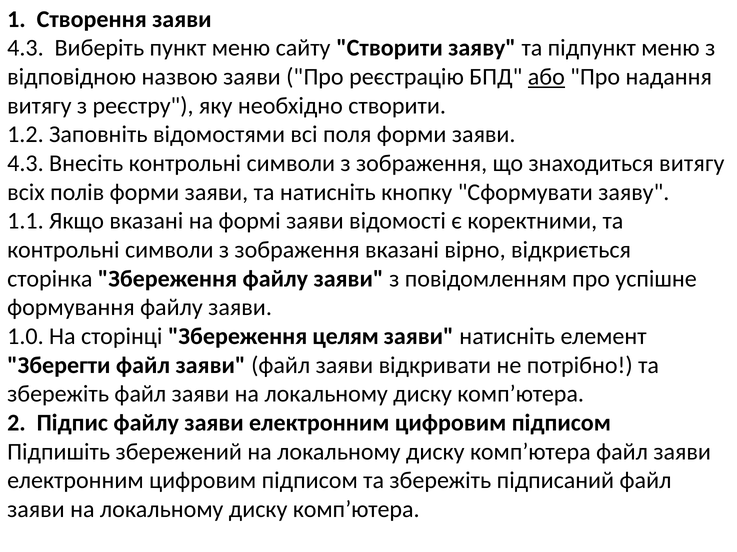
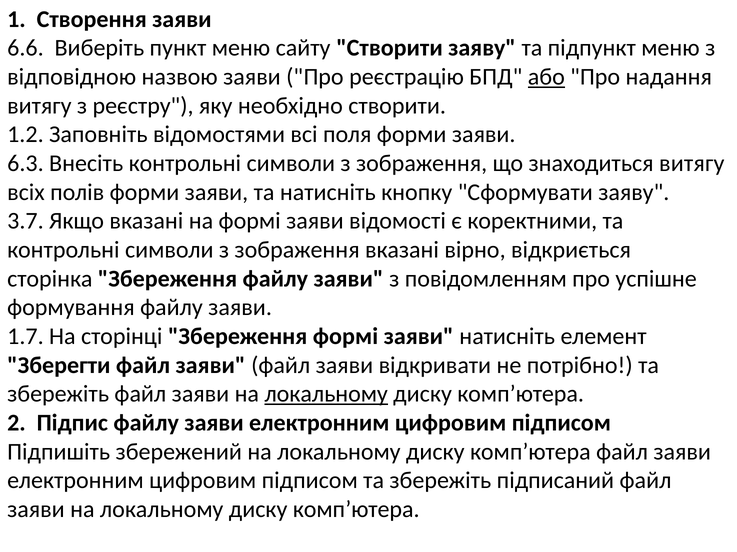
4.3: 4.3 -> 6.6 (25, 48)
4.3: 4.3 -> 6.3 (25, 164)
1.1: 1.1 -> 3.7 (25, 221)
1.0: 1.0 -> 1.7 (25, 337)
Збереження целям: целям -> формі (345, 337)
локальному underline: none -> present (326, 395)
